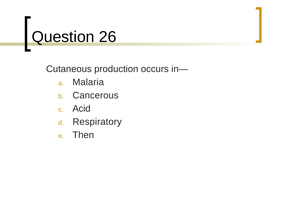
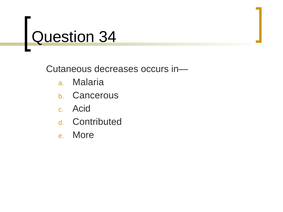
26: 26 -> 34 (108, 37)
production: production -> decreases (116, 69)
Respiratory: Respiratory -> Contributed (97, 122)
Then: Then -> More (83, 135)
